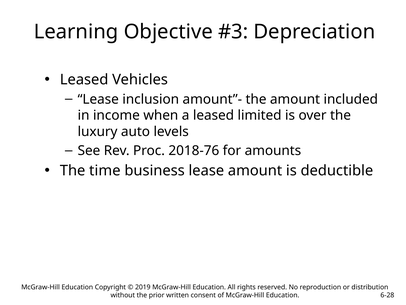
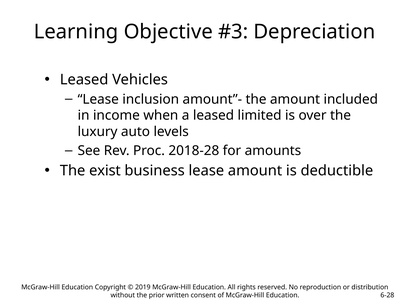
2018-76: 2018-76 -> 2018-28 (194, 150)
time: time -> exist (105, 170)
